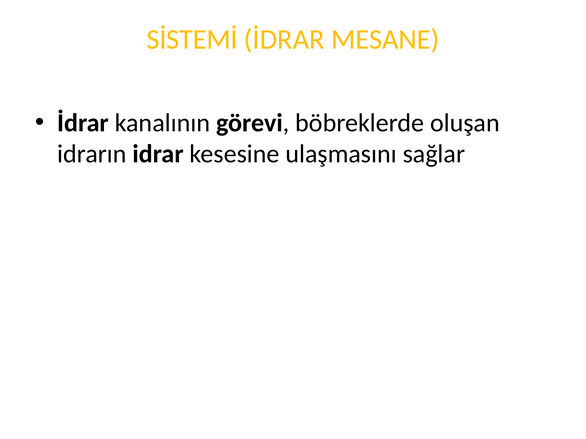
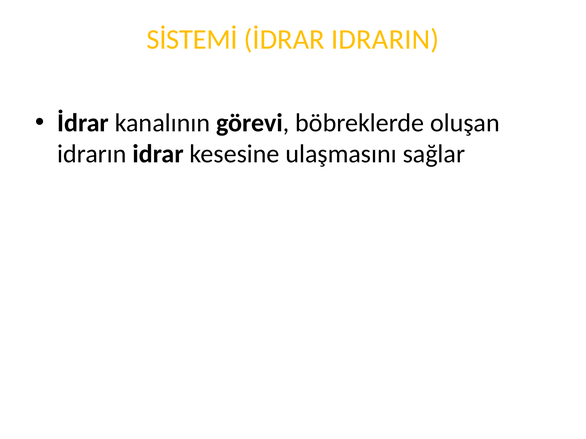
MESANE: MESANE -> IDRARIN (385, 40)
